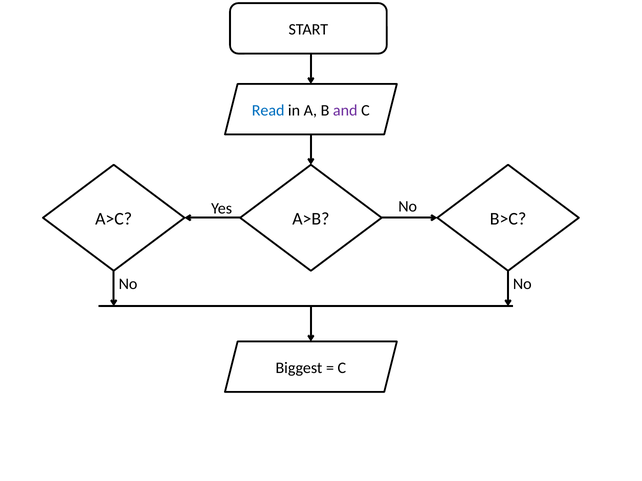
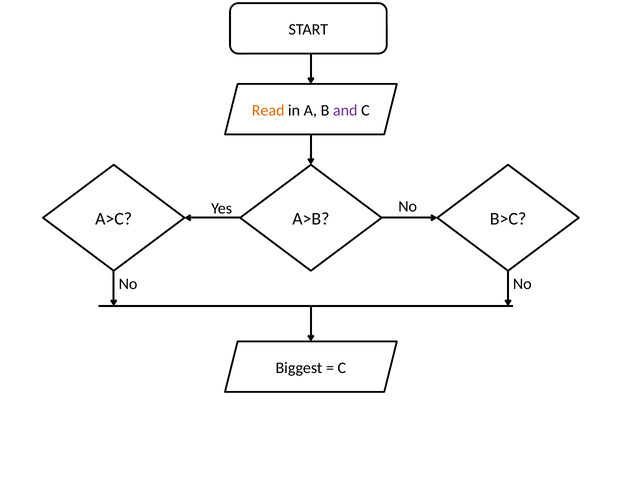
Read colour: blue -> orange (268, 110)
